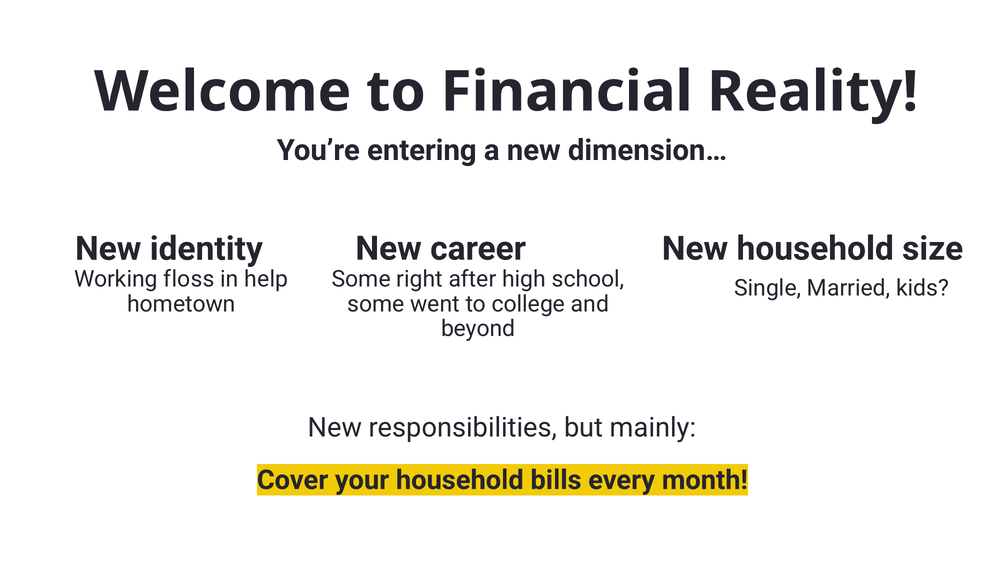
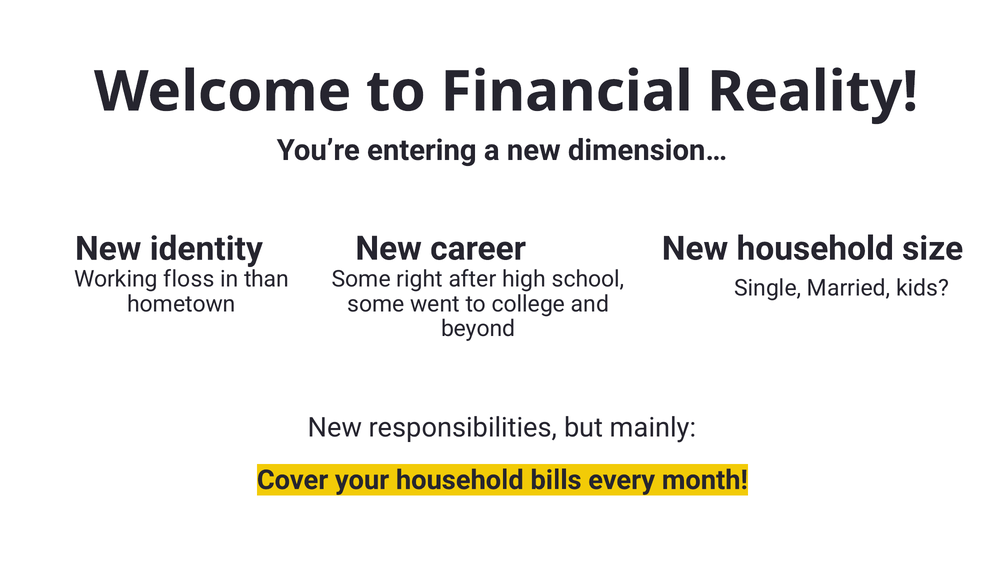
help: help -> than (267, 280)
